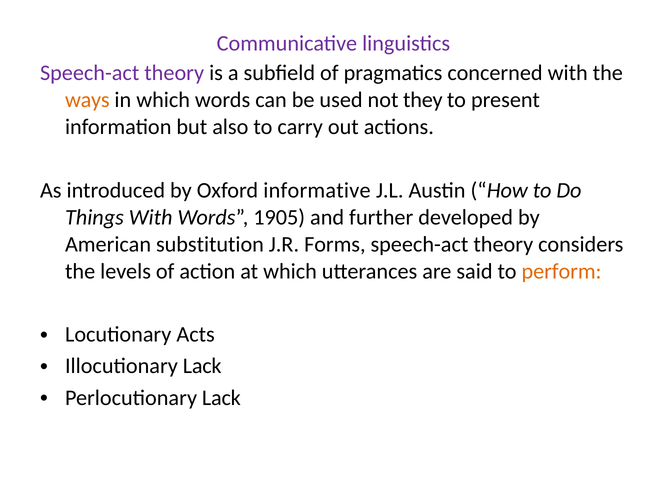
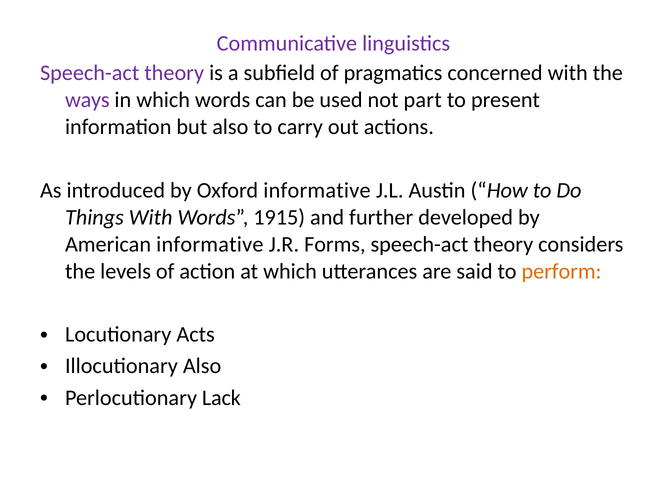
ways colour: orange -> purple (87, 100)
they: they -> part (423, 100)
1905: 1905 -> 1915 (279, 217)
American substitution: substitution -> informative (210, 245)
Illocutionary Lack: Lack -> Also (202, 366)
